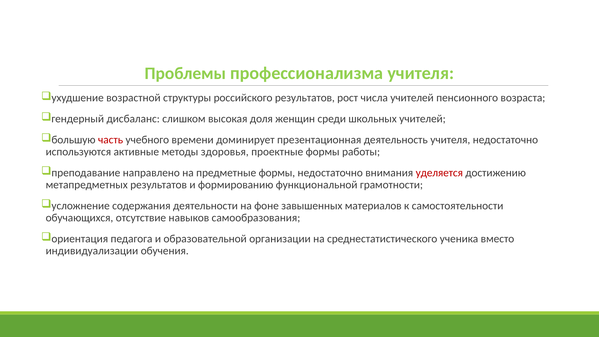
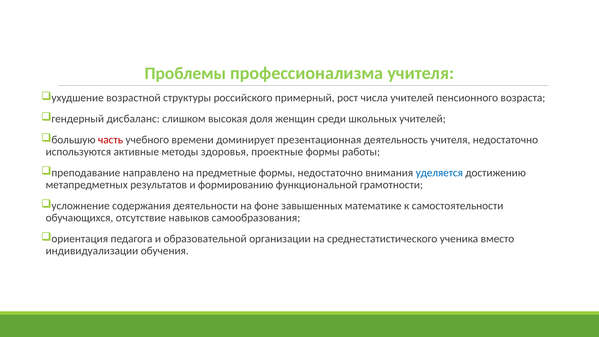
российского результатов: результатов -> примерный (305, 98)
уделяется colour: red -> blue (439, 173)
материалов: материалов -> математике (373, 206)
